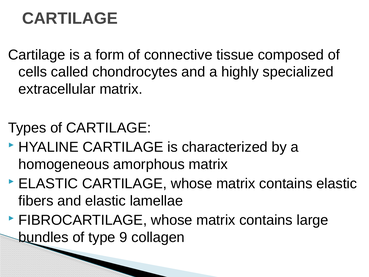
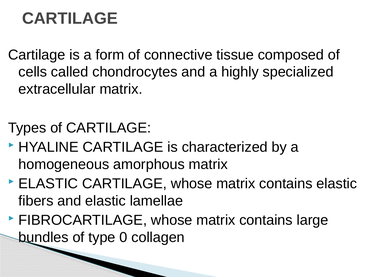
9: 9 -> 0 (123, 237)
